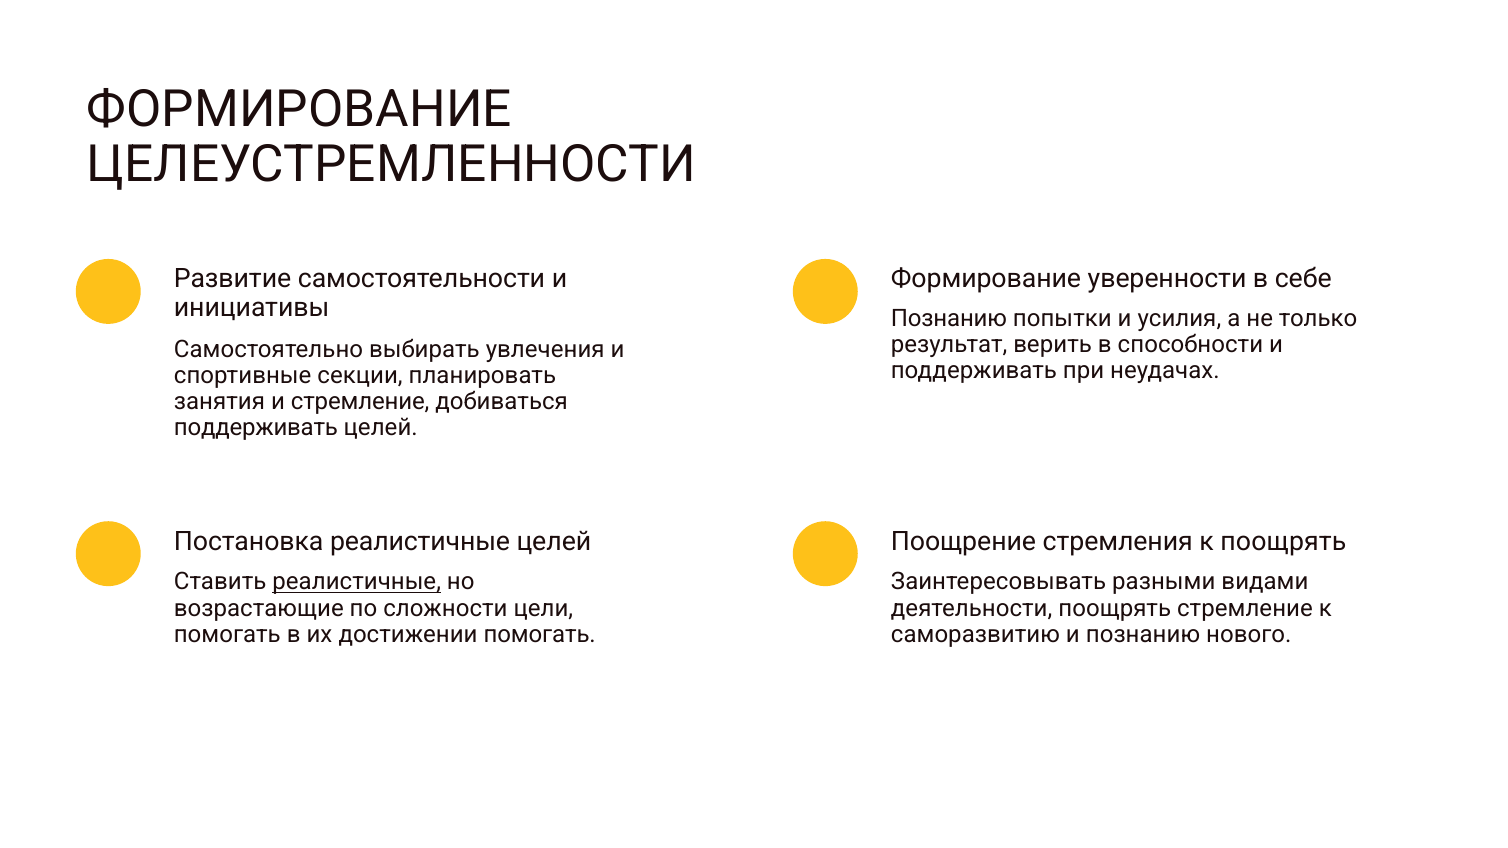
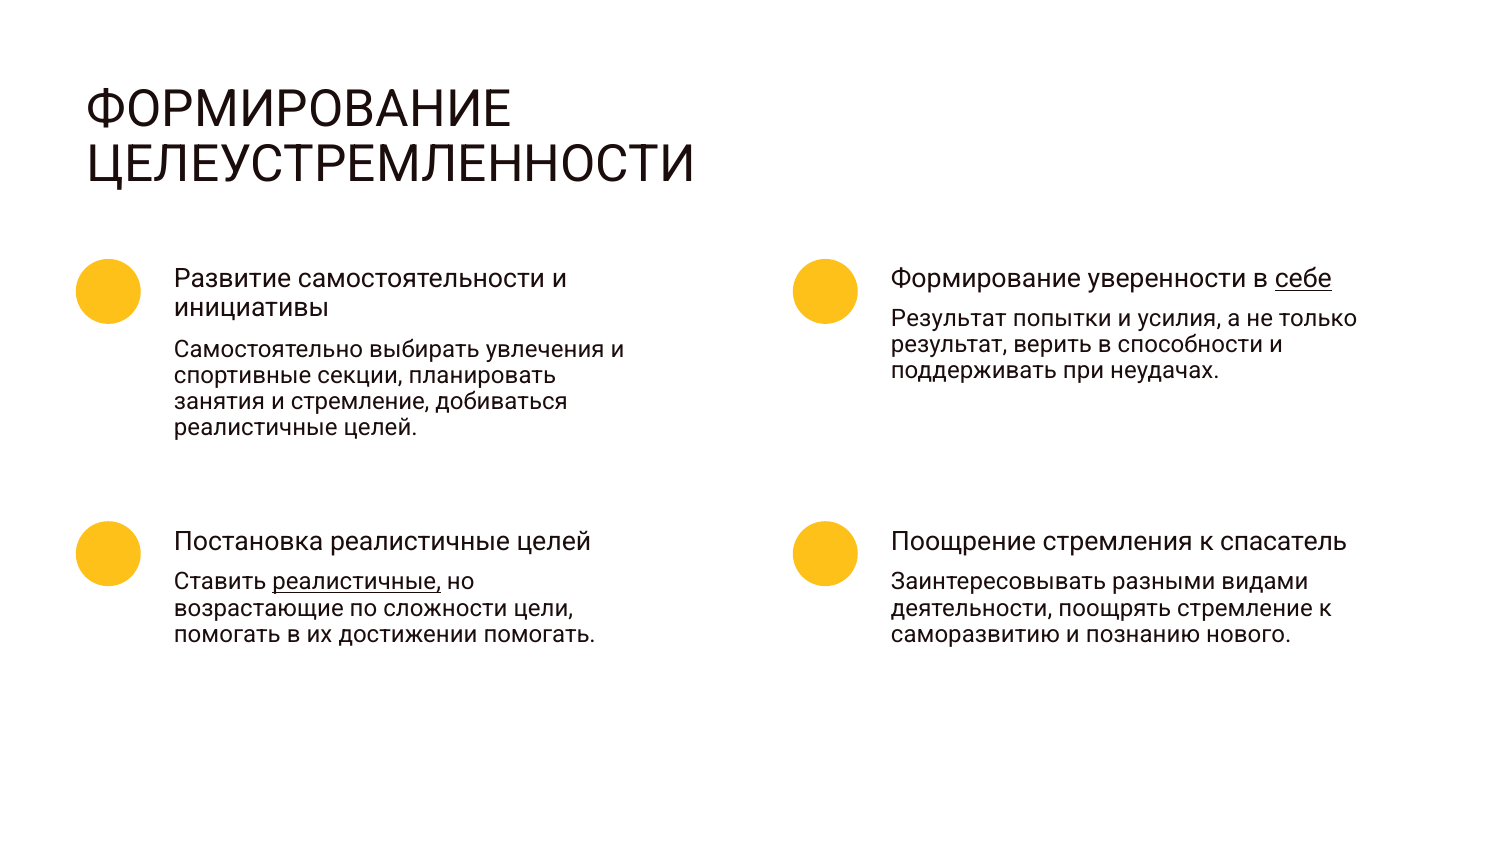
себе underline: none -> present (1303, 279)
Познанию: Познанию -> Результат (949, 319)
поддерживать: поддерживать -> реалистичные (256, 428)
к поощрять: поощрять -> спасатель (1284, 541)
